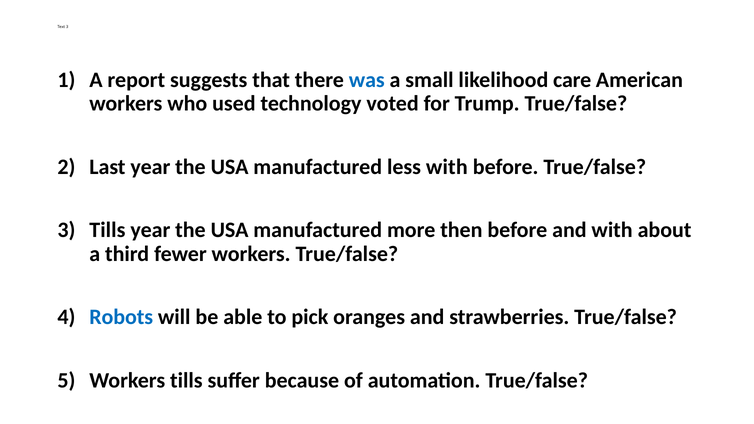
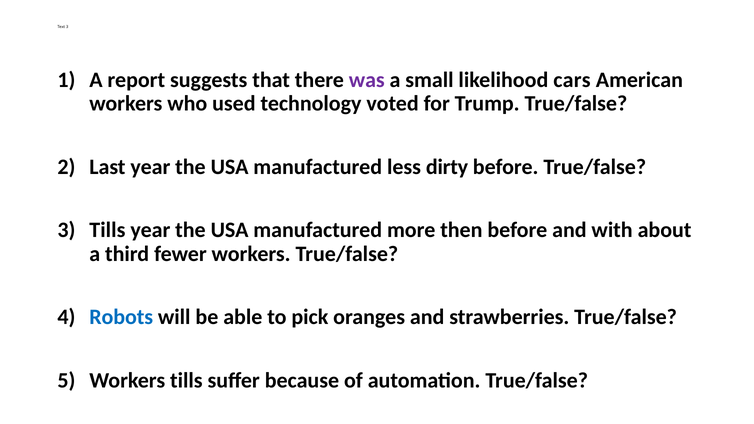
was colour: blue -> purple (367, 80)
care: care -> cars (572, 80)
less with: with -> dirty (447, 167)
